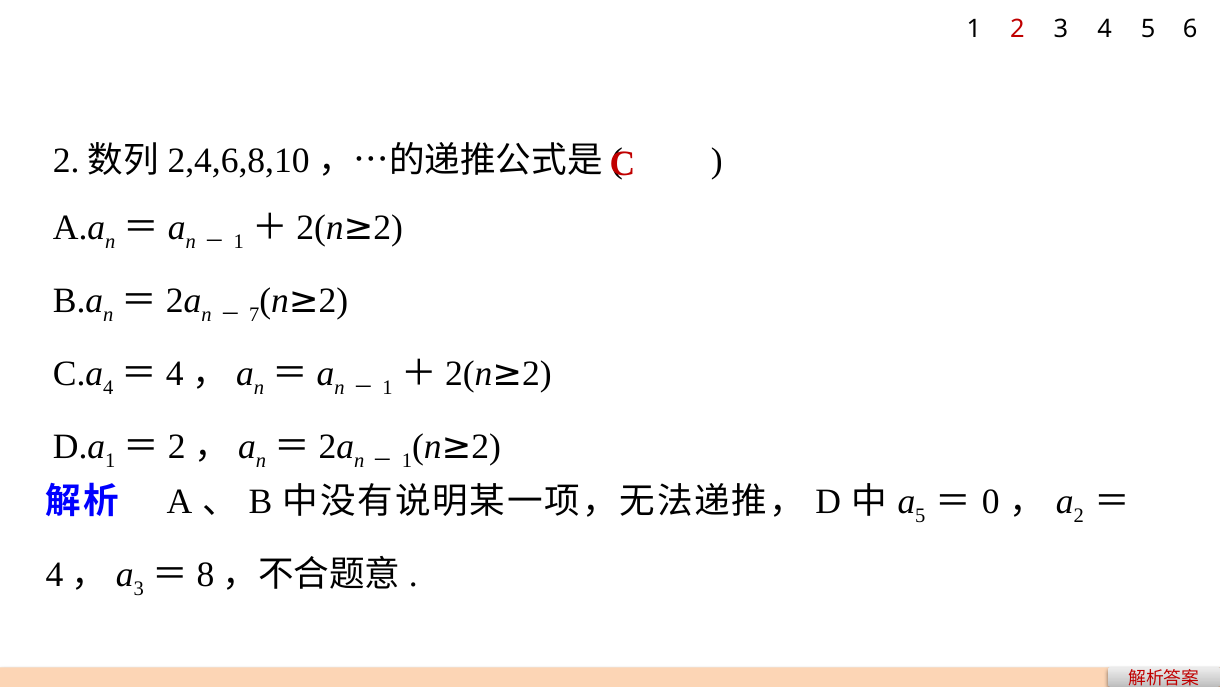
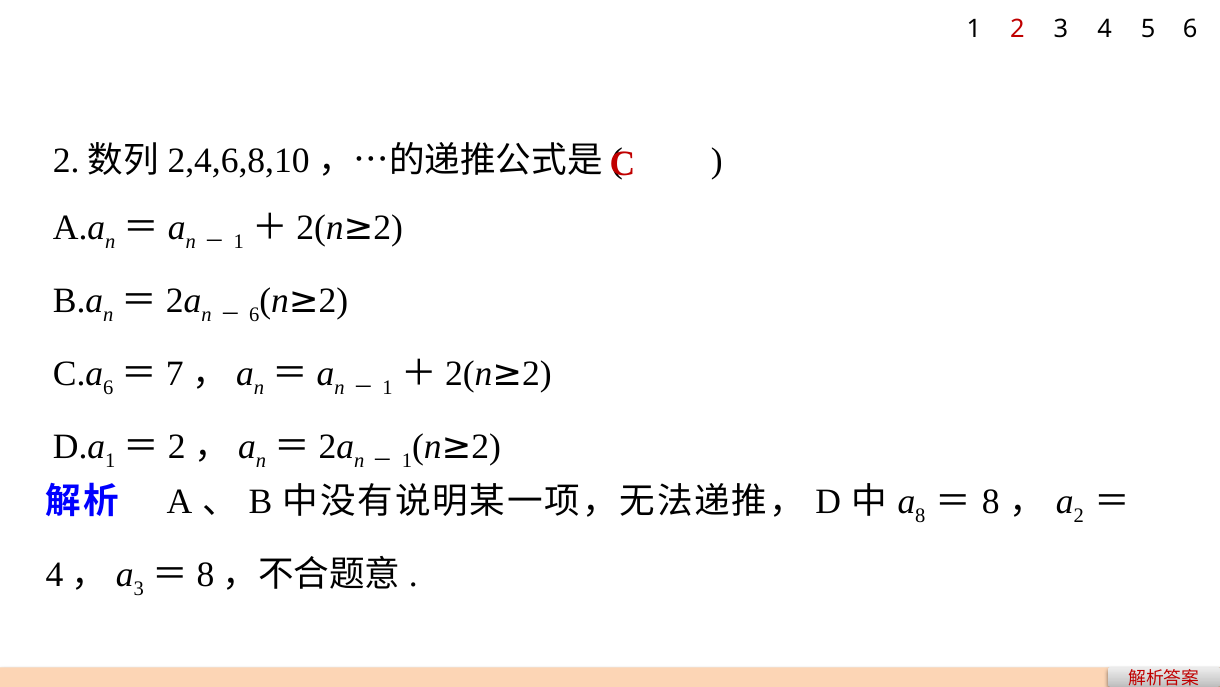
7: 7 -> 6 (254, 314)
4: 4 -> 6 (108, 387)
4: 4 -> 7 (175, 373)
5: 5 -> 8 (920, 516)
0: 0 -> 8 (991, 502)
